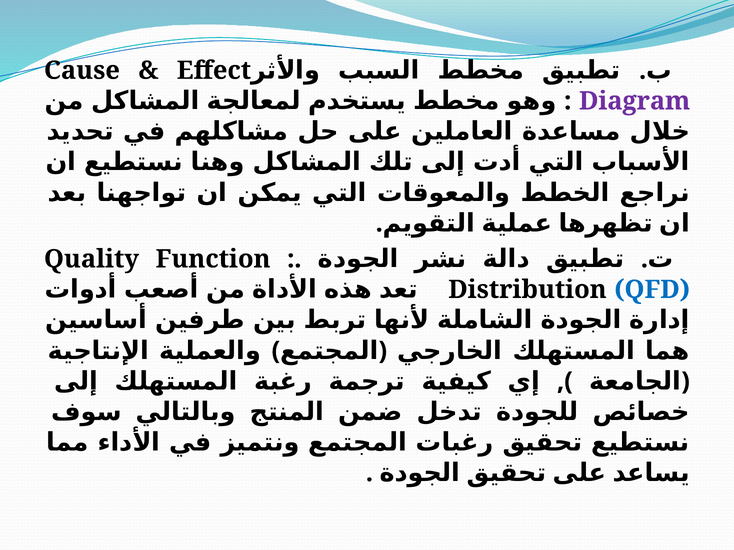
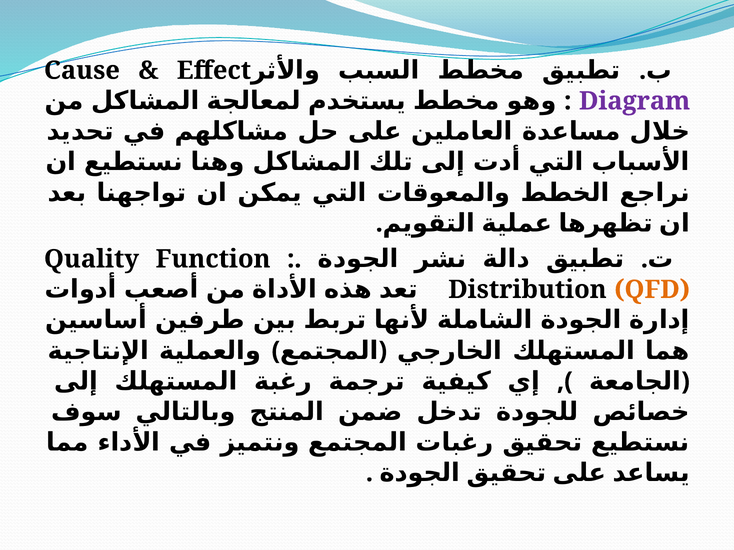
QFD colour: blue -> orange (652, 290)
